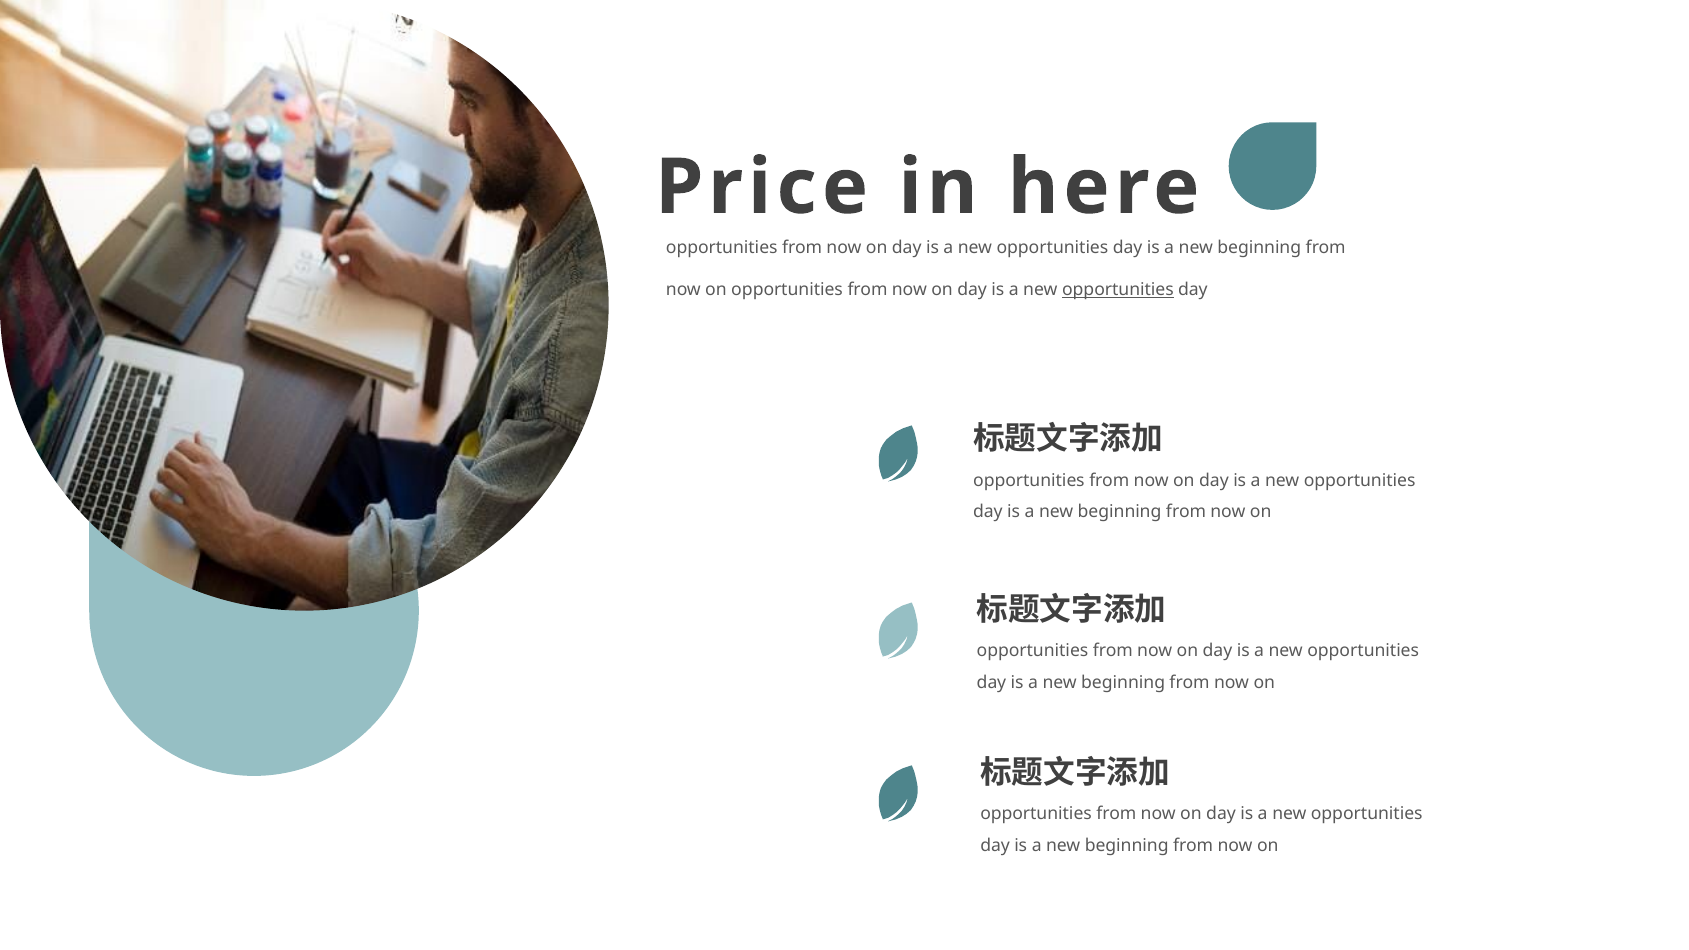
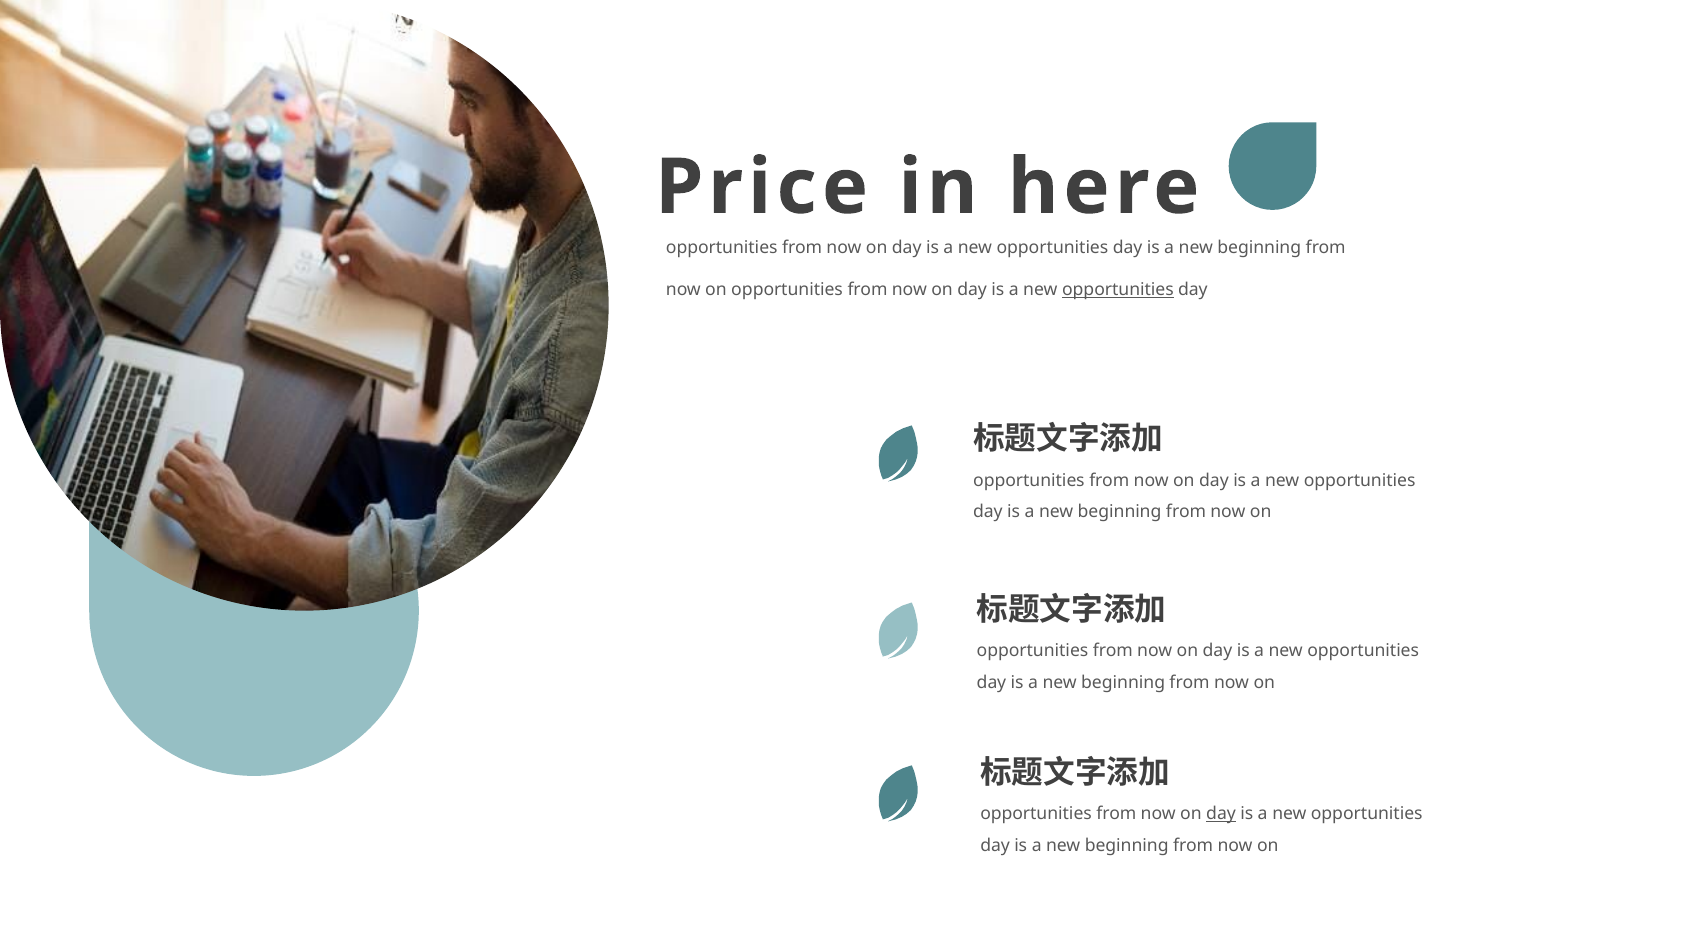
day underline: none -> present (1221, 814)
